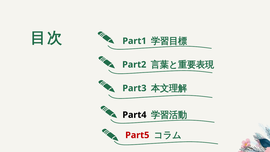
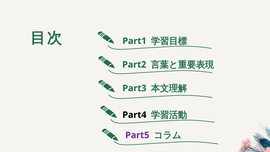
Part5 colour: red -> purple (137, 135)
